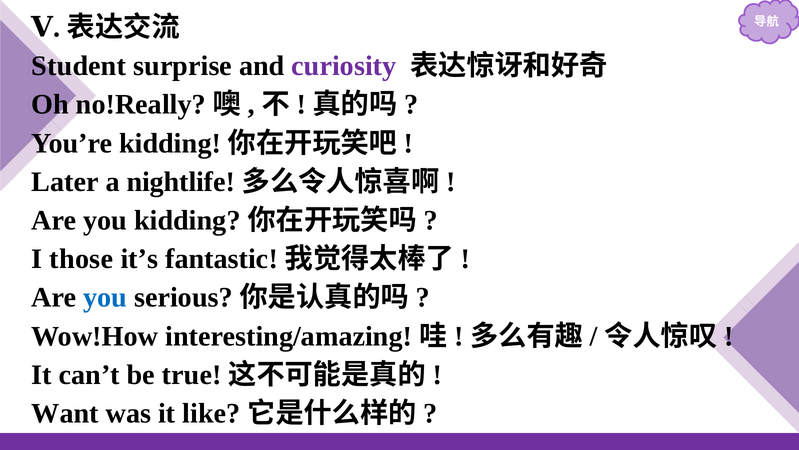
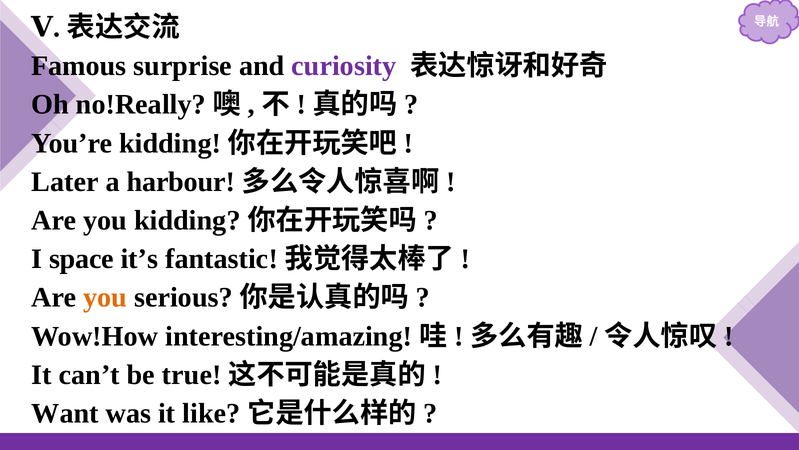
Student: Student -> Famous (79, 66)
nightlife: nightlife -> harbour (181, 182)
those: those -> space (82, 259)
you colour: blue -> orange (105, 297)
